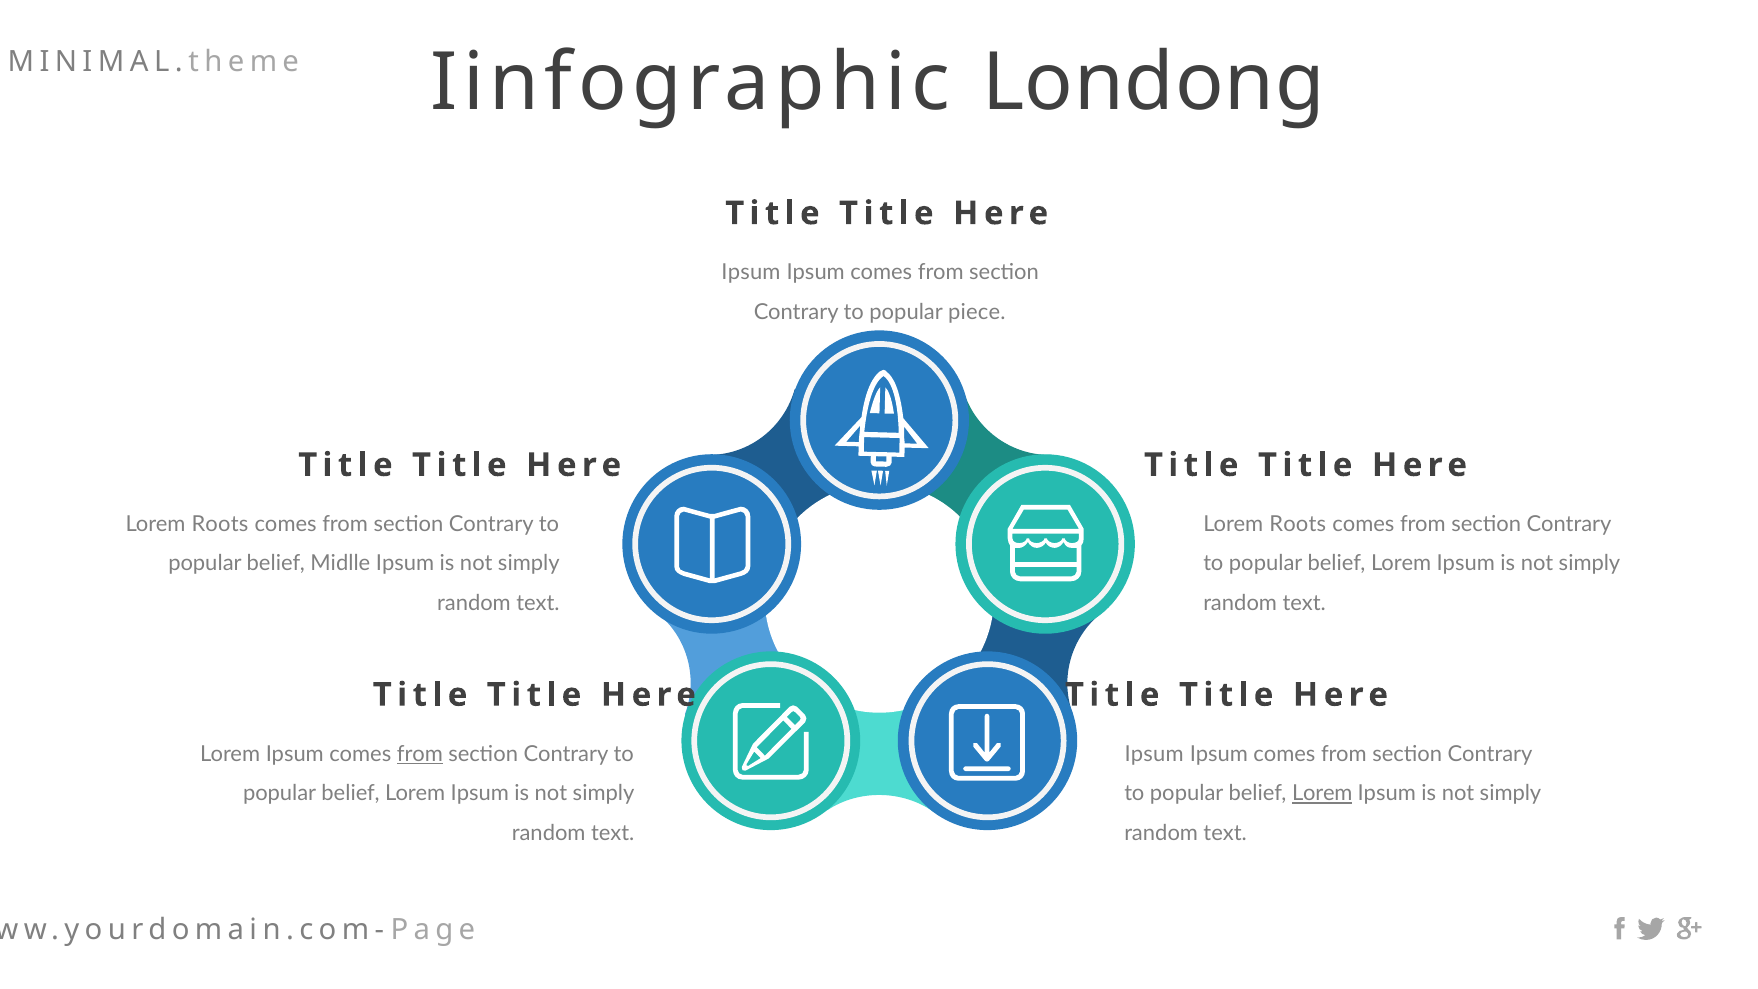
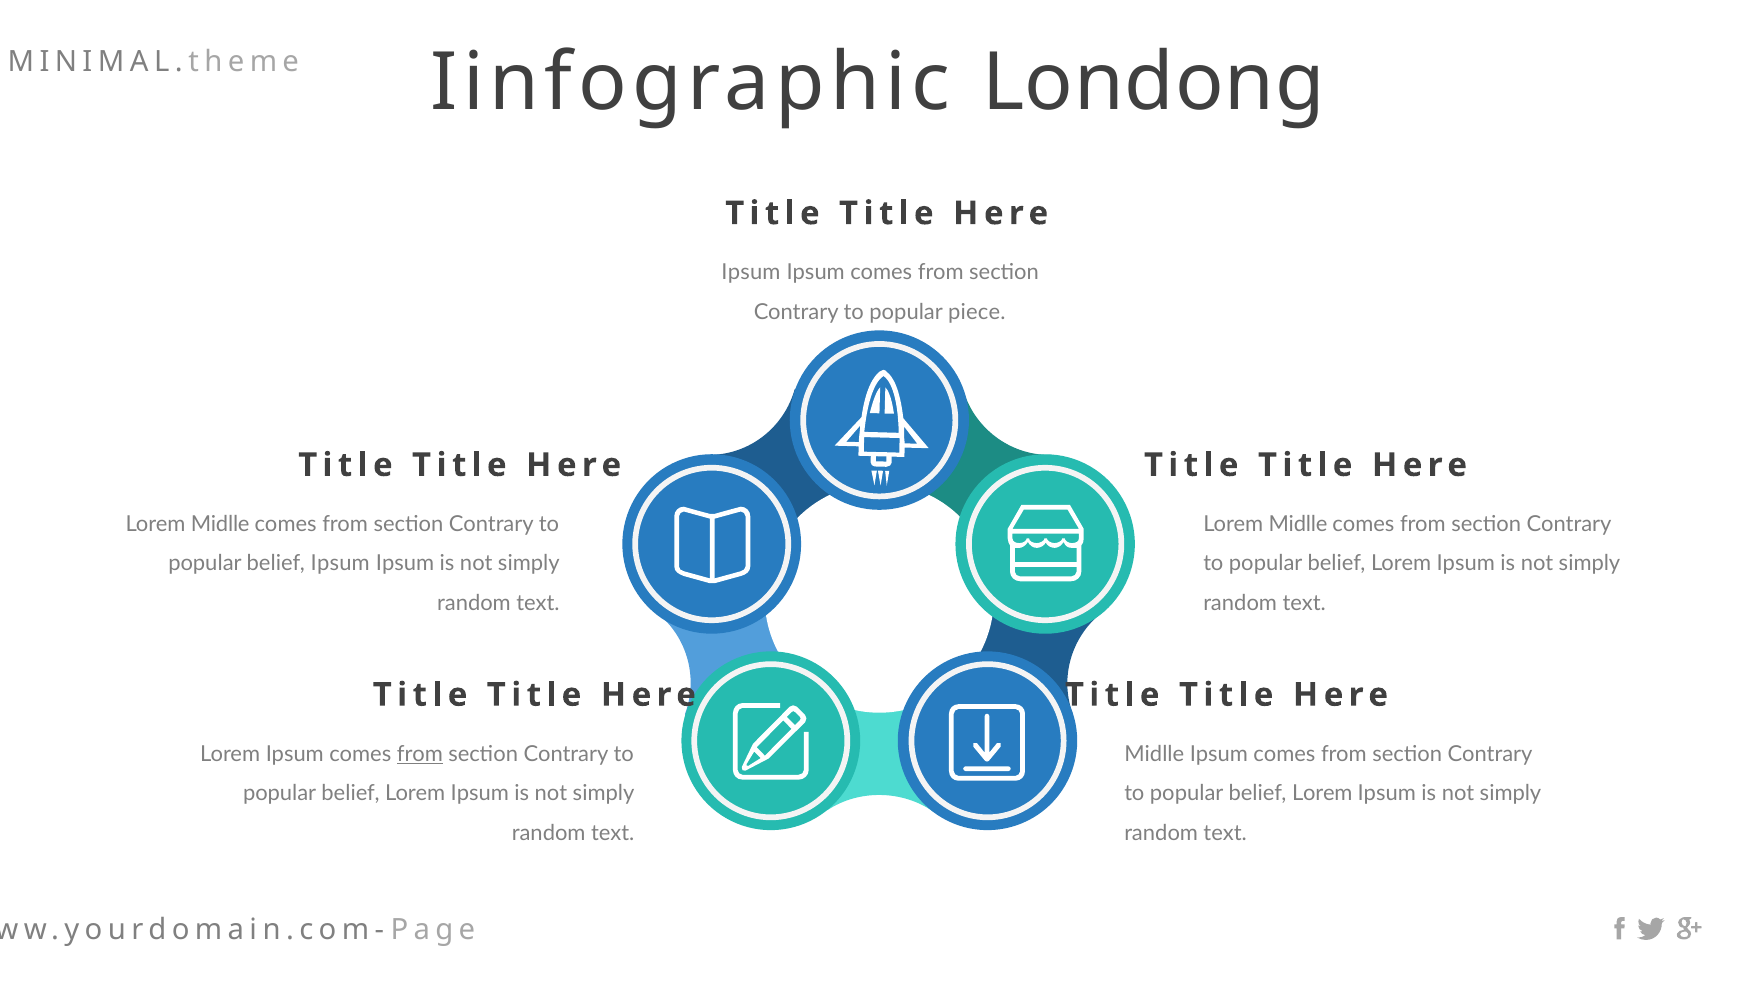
Roots: Roots -> Midlle (220, 524)
Roots: Roots -> Midlle (1298, 524)
belief Midlle: Midlle -> Ipsum (340, 564)
Ipsum: Ipsum -> Midlle (1154, 754)
Lorem underline: present -> none (1322, 793)
